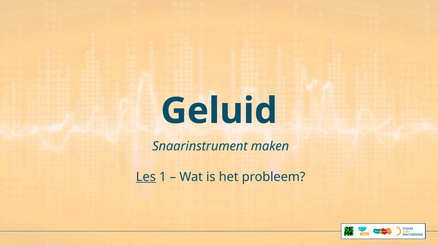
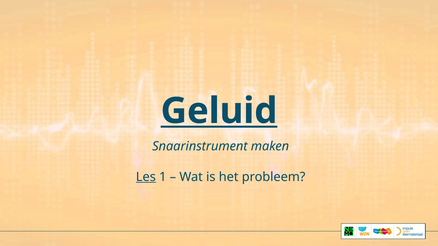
Geluid underline: none -> present (219, 111)
